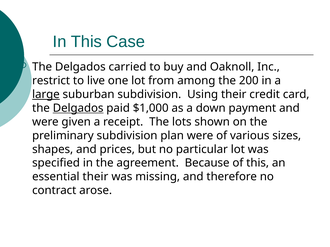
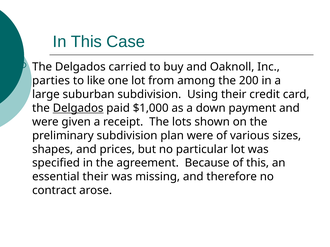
restrict: restrict -> parties (51, 81)
live: live -> like (96, 81)
large underline: present -> none (46, 95)
